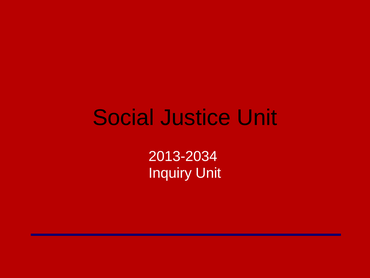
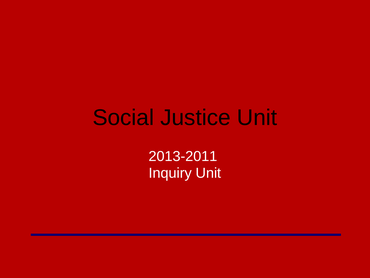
2013-2034: 2013-2034 -> 2013-2011 (183, 156)
